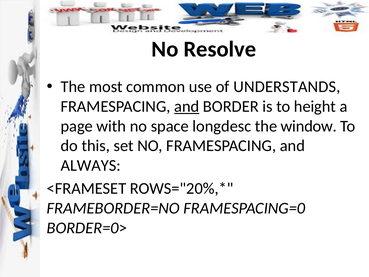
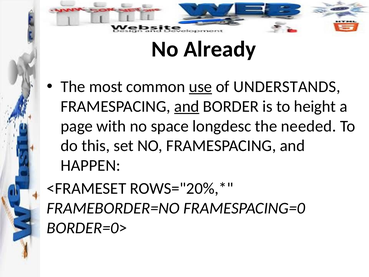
Resolve: Resolve -> Already (220, 49)
use underline: none -> present (200, 87)
window: window -> needed (309, 126)
ALWAYS: ALWAYS -> HAPPEN (91, 165)
